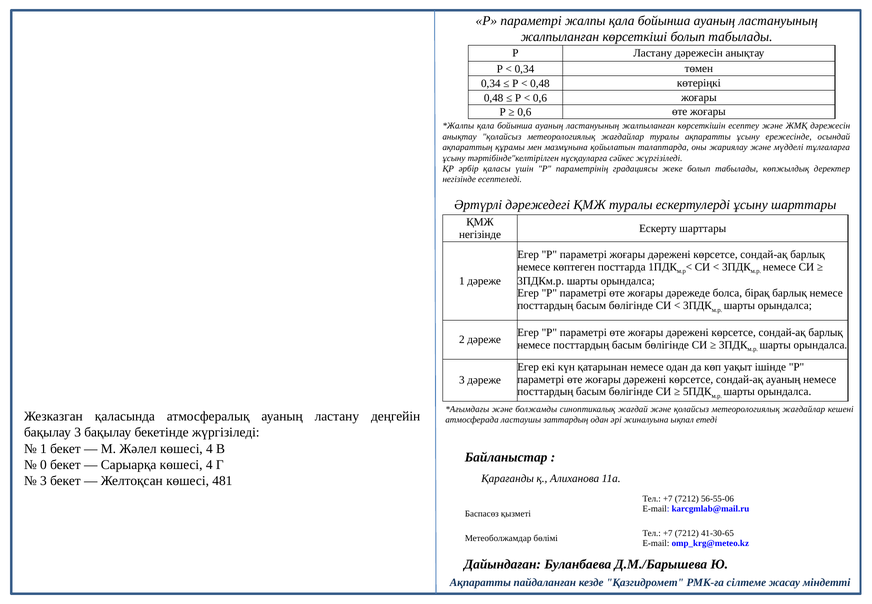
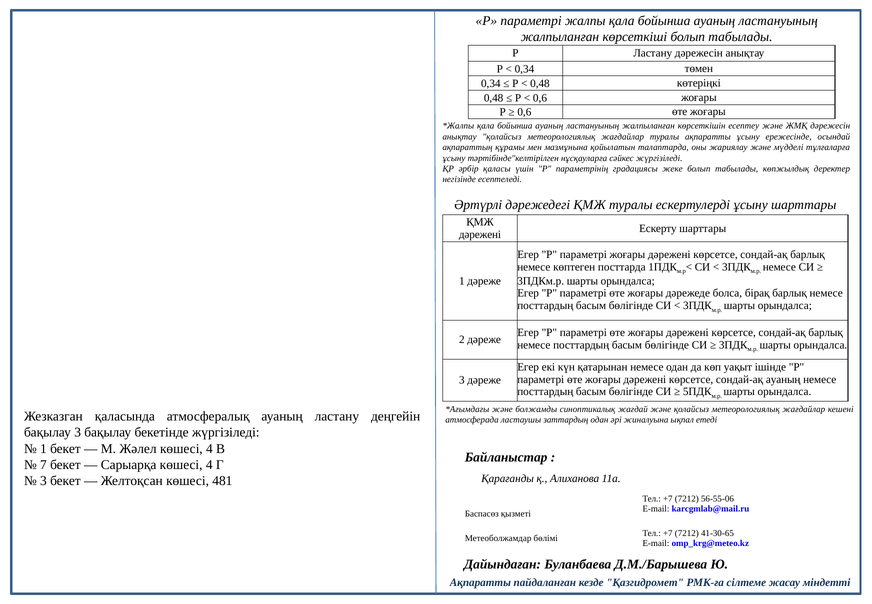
негізінде: негізінде -> дәрежені (480, 234)
0: 0 -> 7 (43, 464)
